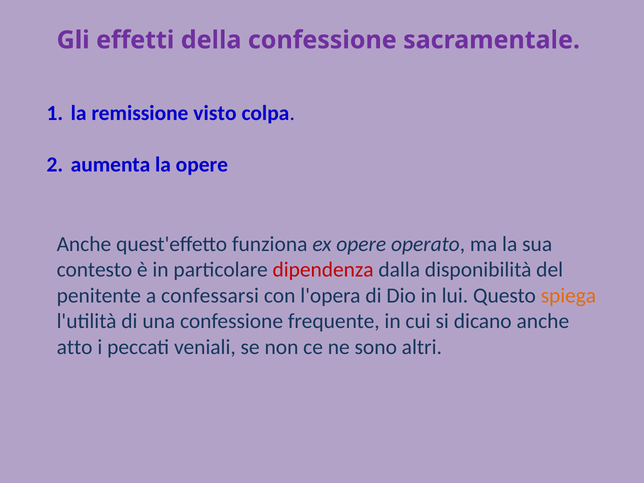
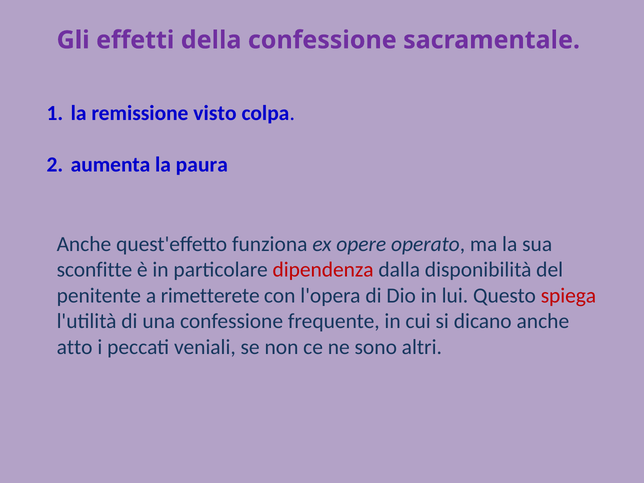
la opere: opere -> paura (202, 165)
contesto: contesto -> sconfitte (94, 270)
confessarsi: confessarsi -> rimetterete (210, 295)
spiega colour: orange -> red (568, 295)
